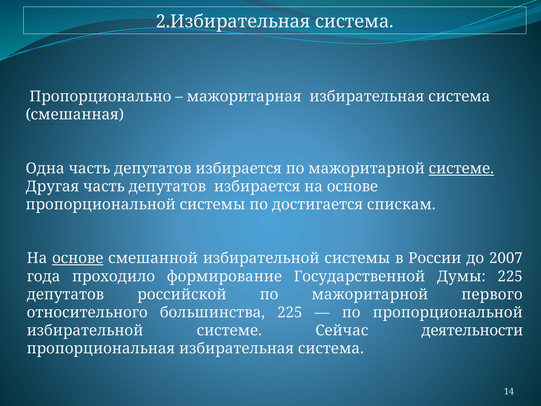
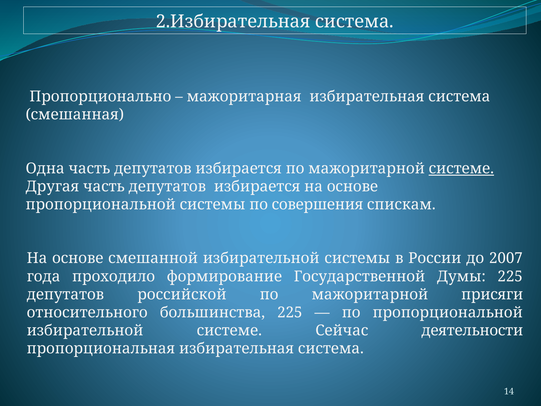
достигается: достигается -> совершения (318, 205)
основе underline: present -> none (78, 258)
первого: первого -> присяги (492, 294)
